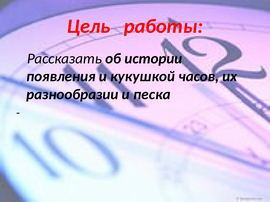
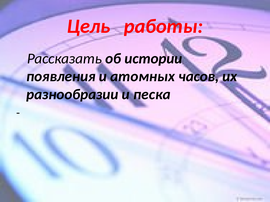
кукушкой: кукушкой -> атомных (143, 77)
